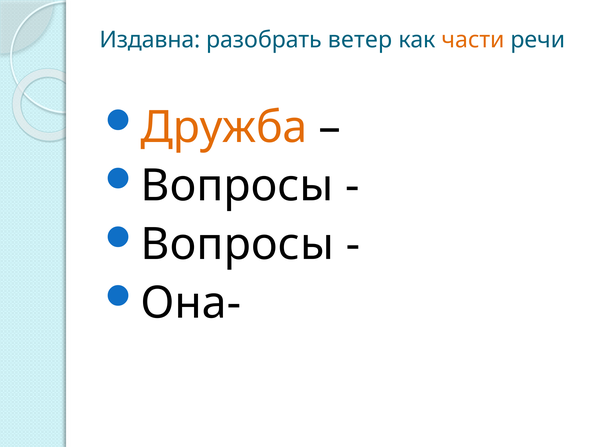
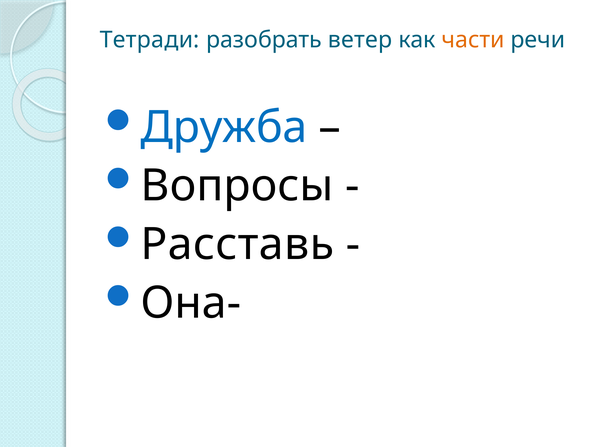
Издавна: Издавна -> Тетради (150, 40)
Дружба colour: orange -> blue (224, 127)
Вопросы: Вопросы -> Расставь (237, 244)
